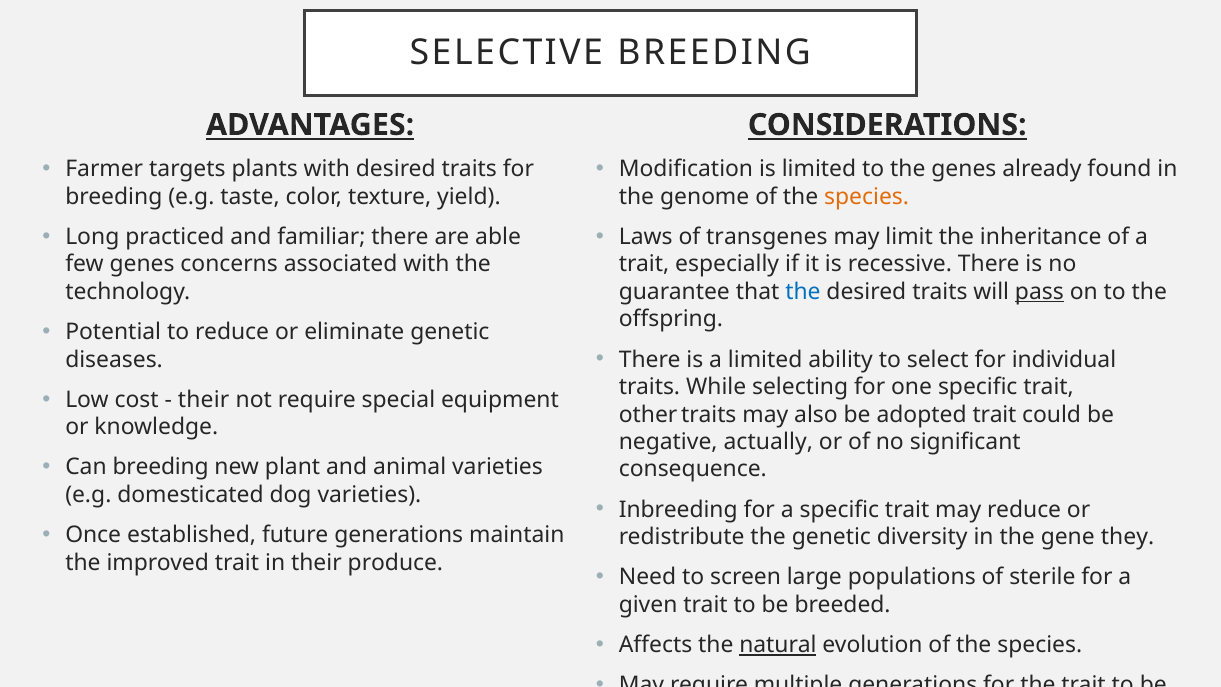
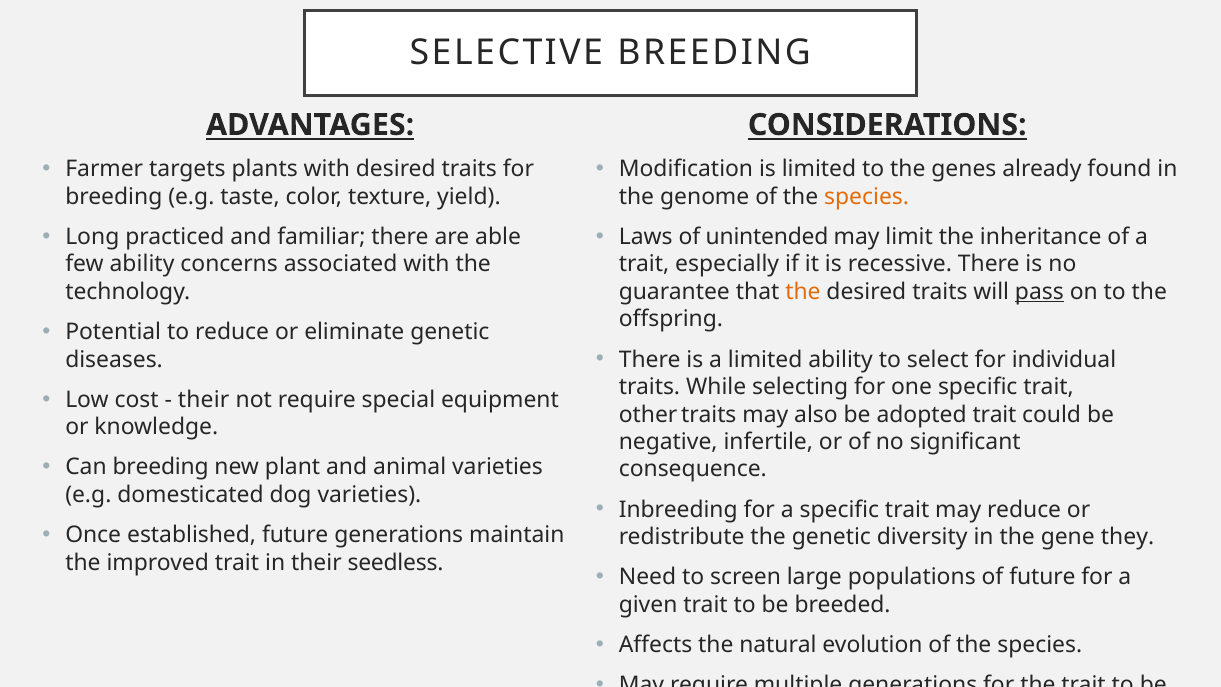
transgenes: transgenes -> unintended (767, 237)
few genes: genes -> ability (142, 264)
the colour: blue -> orange (803, 292)
actually: actually -> infertile (768, 442)
produce: produce -> seedless (395, 562)
of sterile: sterile -> future (1042, 577)
natural underline: present -> none (778, 645)
